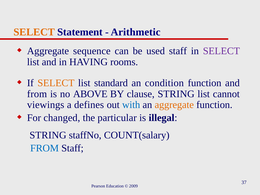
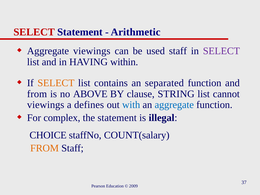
SELECT colour: orange -> red (34, 32)
Aggregate sequence: sequence -> viewings (92, 51)
rooms: rooms -> within (124, 62)
standard: standard -> contains (111, 83)
condition: condition -> separated (164, 83)
aggregate colour: orange -> blue (174, 105)
changed: changed -> complex (62, 118)
the particular: particular -> statement (117, 118)
STRING: STRING -> CHOICE (48, 135)
FROM colour: blue -> orange (45, 148)
